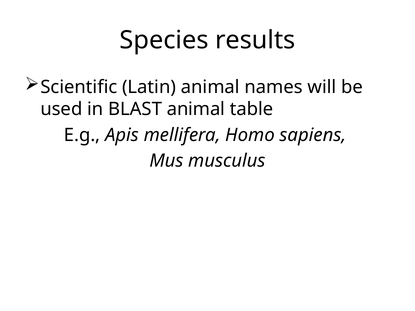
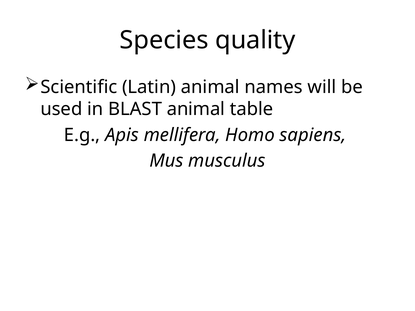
results: results -> quality (255, 40)
